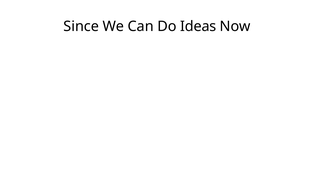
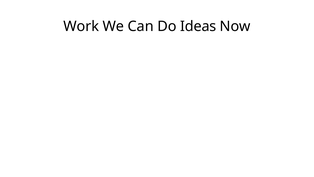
Since: Since -> Work (81, 26)
